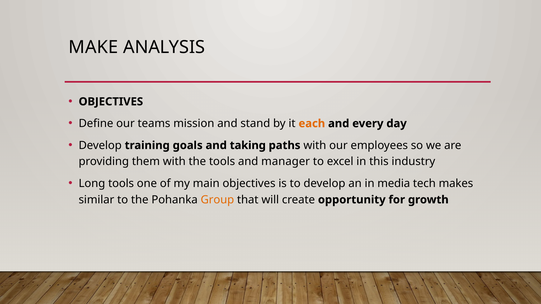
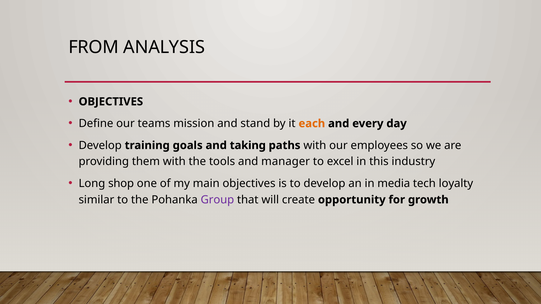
MAKE: MAKE -> FROM (94, 47)
Long tools: tools -> shop (121, 184)
makes: makes -> loyalty (456, 184)
Group colour: orange -> purple (217, 200)
